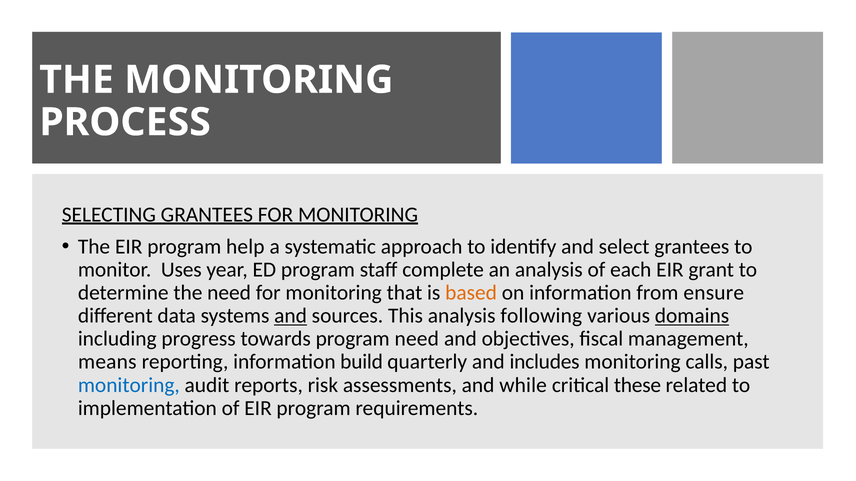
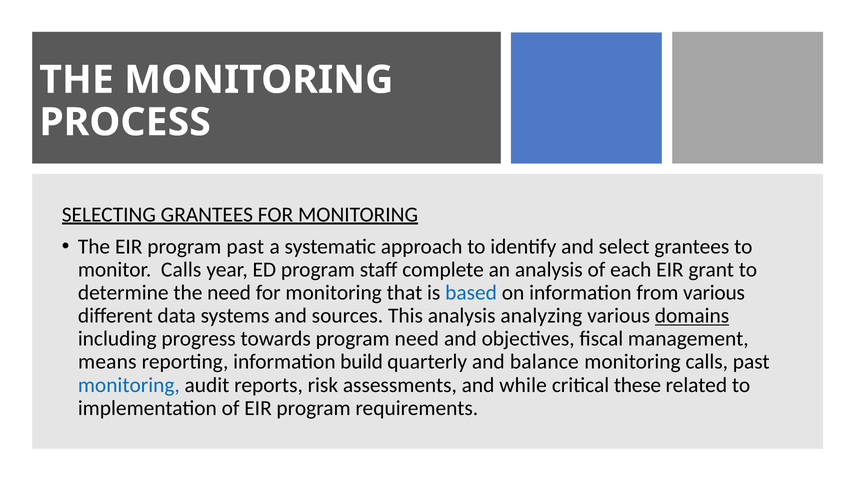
program help: help -> past (245, 247)
monitor Uses: Uses -> Calls (181, 270)
based colour: orange -> blue (471, 293)
from ensure: ensure -> various (714, 293)
and underline: present -> none (291, 316)
following: following -> analyzing (541, 316)
includes: includes -> balance (544, 362)
